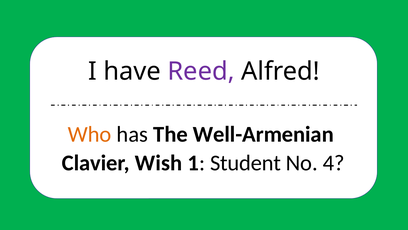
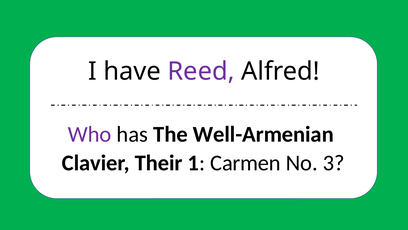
Who colour: orange -> purple (90, 134)
Wish: Wish -> Their (159, 163)
Student: Student -> Carmen (246, 163)
4: 4 -> 3 (334, 163)
